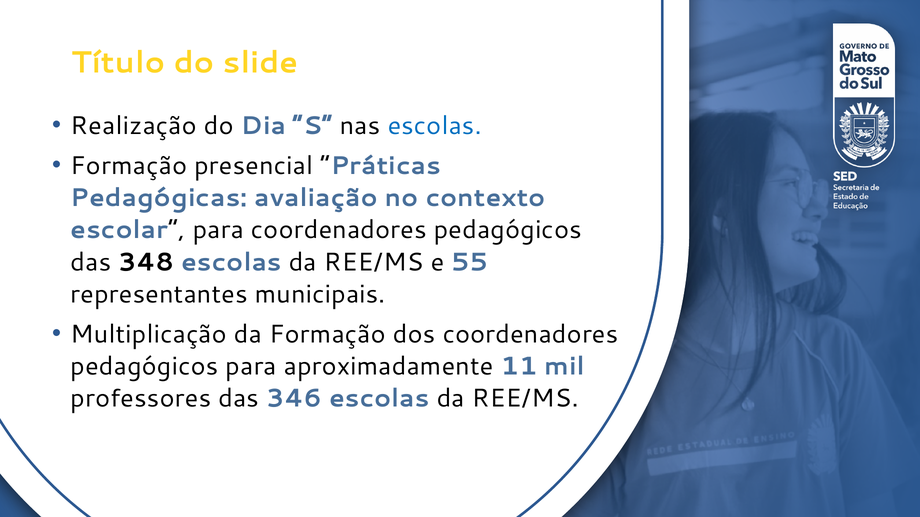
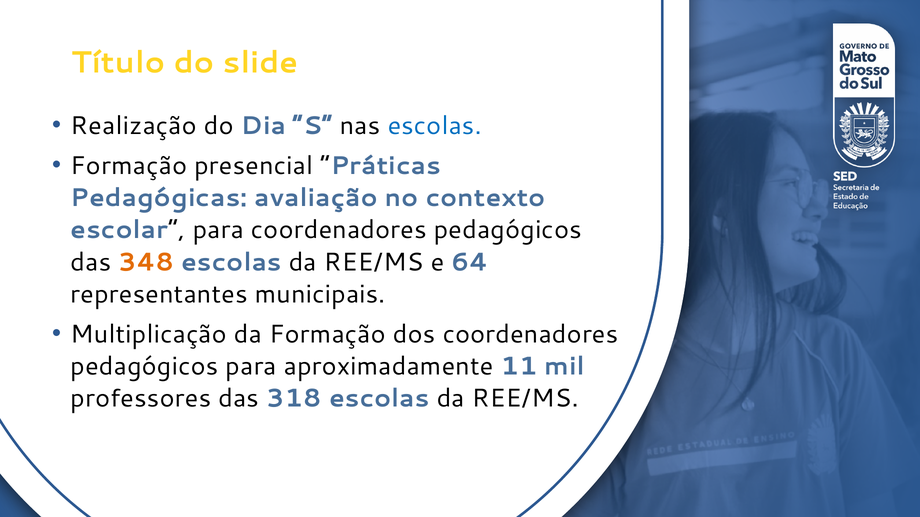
348 colour: black -> orange (146, 262)
55: 55 -> 64 (470, 262)
346: 346 -> 318 (294, 399)
